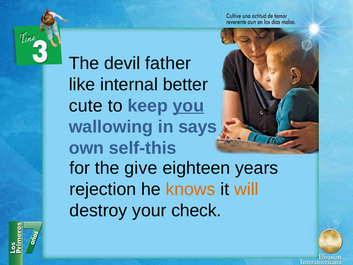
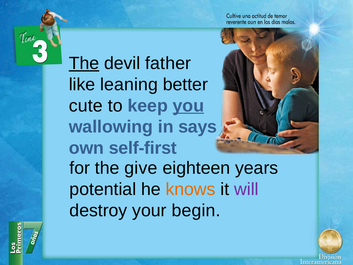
The underline: none -> present (84, 63)
internal: internal -> leaning (129, 84)
self-this: self-this -> self-first (143, 148)
rejection: rejection -> potential (103, 189)
will colour: orange -> purple (246, 189)
check: check -> begin (196, 210)
